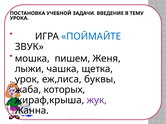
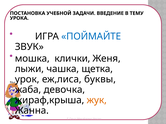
пишем: пишем -> клички (72, 59)
которых: которых -> девочка (64, 90)
жук colour: purple -> orange (97, 101)
